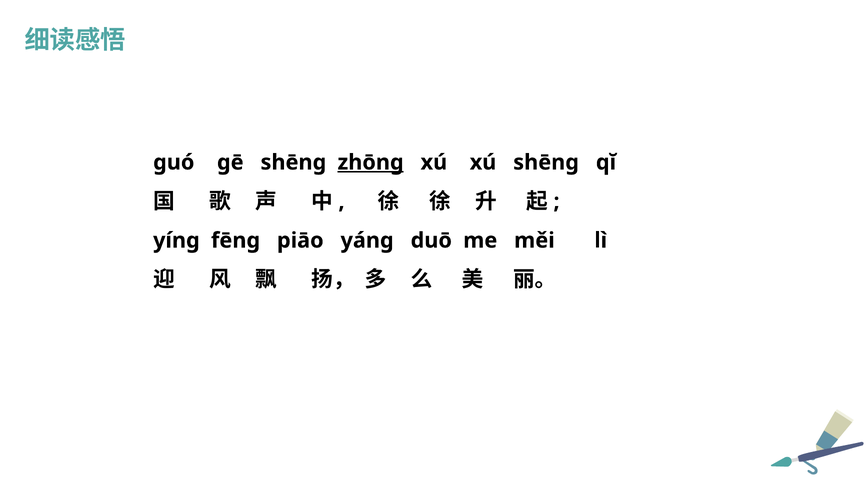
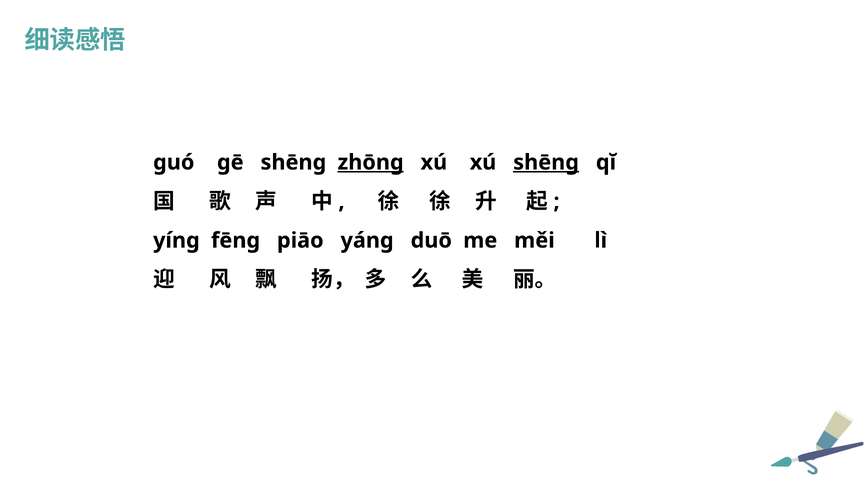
shēng underline: none -> present (546, 162)
